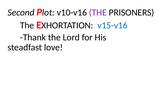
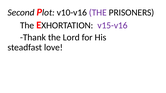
v15-v16 colour: blue -> purple (112, 25)
